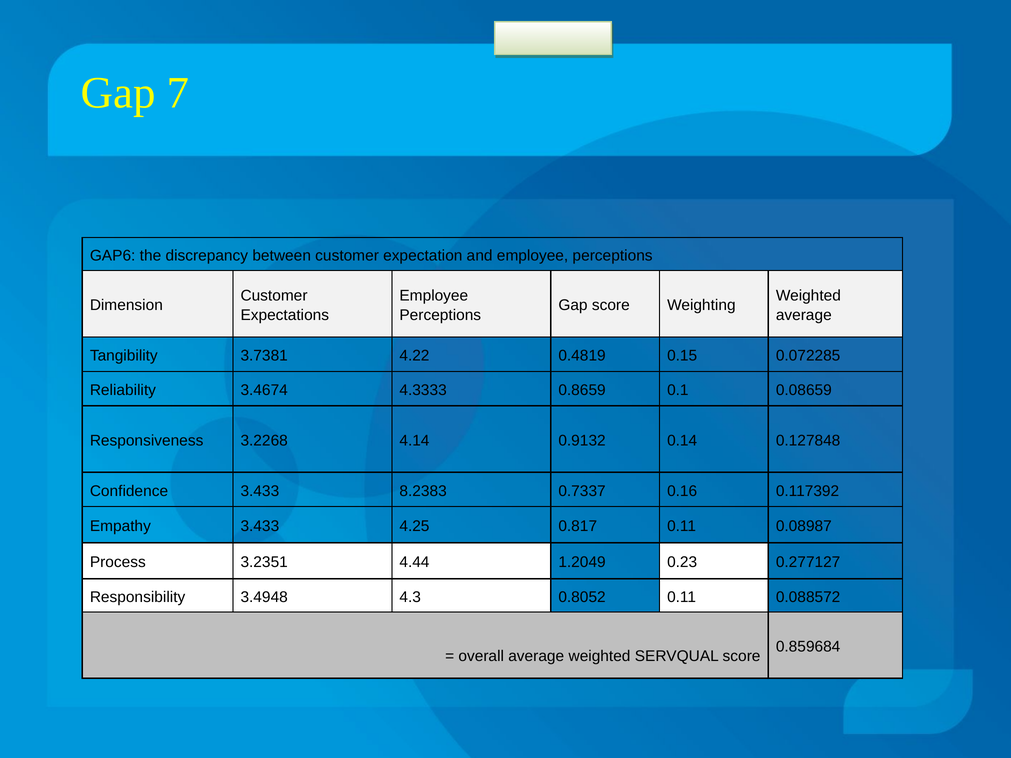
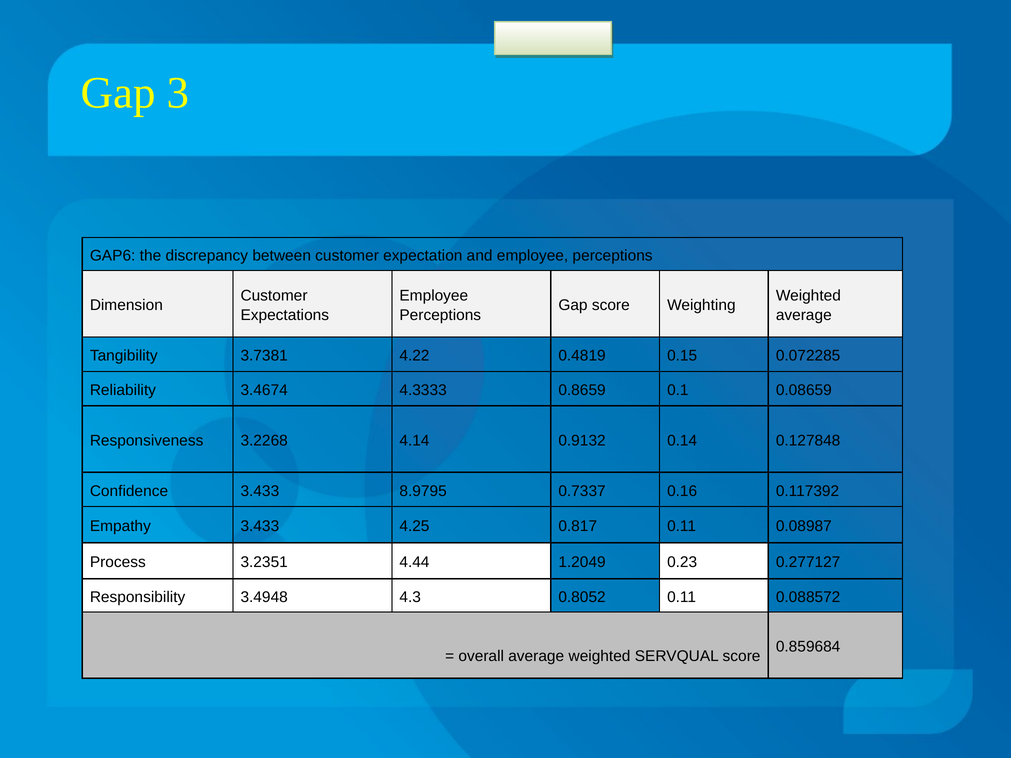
7: 7 -> 3 (178, 93)
8.2383: 8.2383 -> 8.9795 (423, 491)
